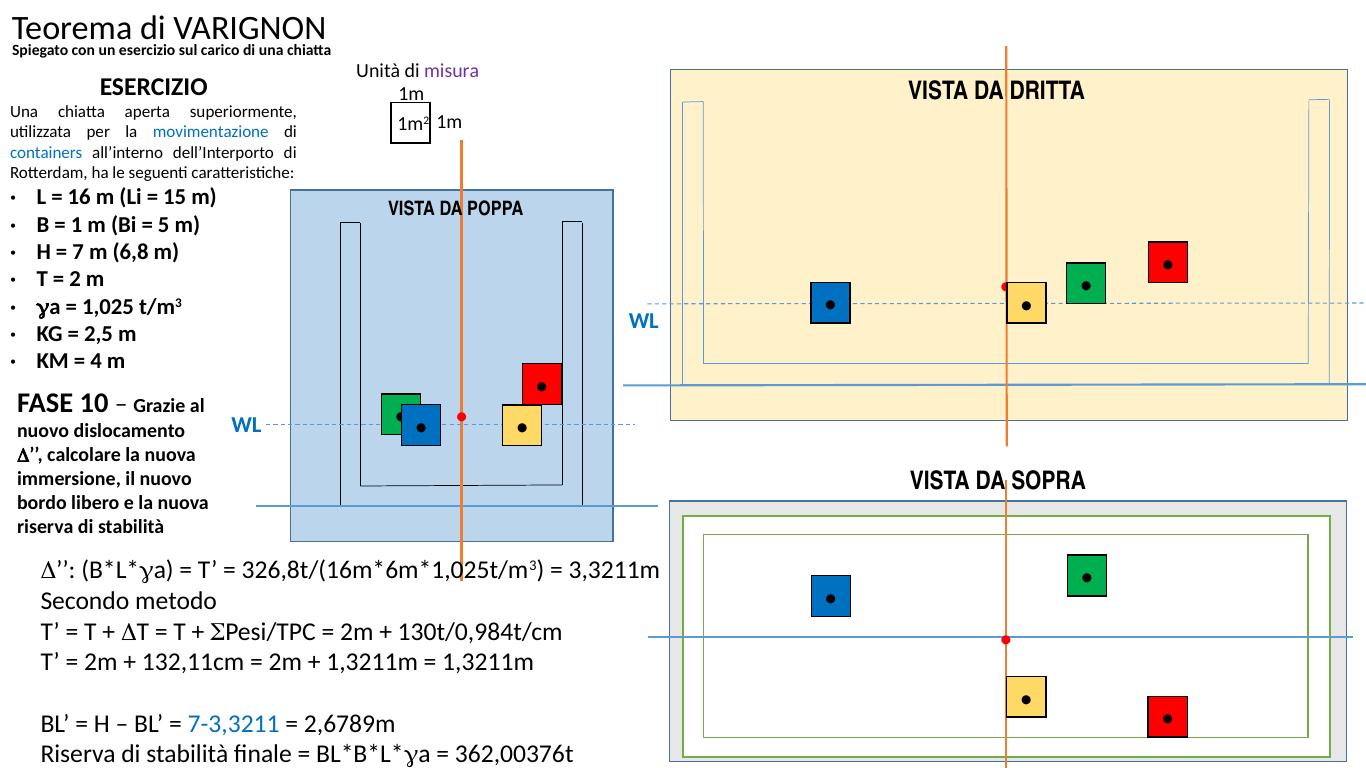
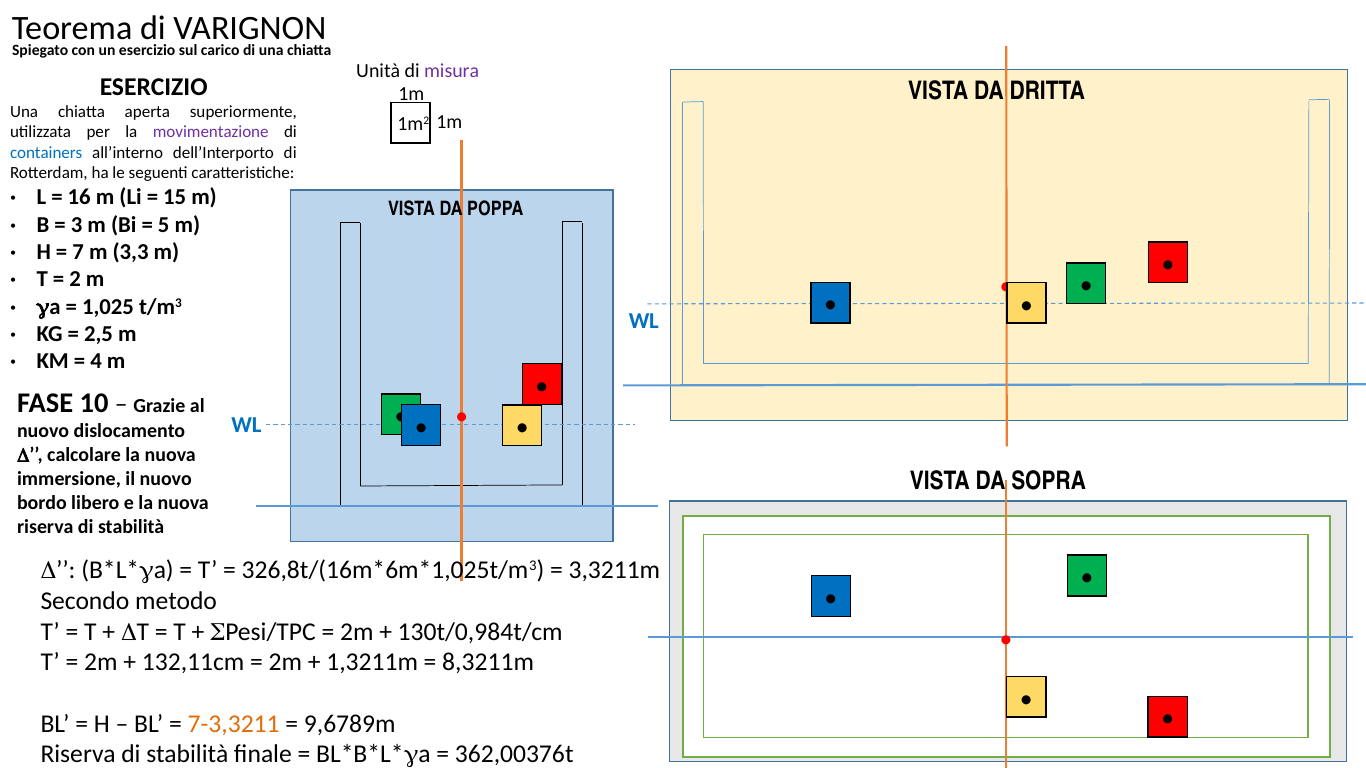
movimentazione colour: blue -> purple (211, 132)
1: 1 -> 3 (77, 225)
6,8: 6,8 -> 3,3 (131, 252)
1,3211m: 1,3211m -> 8,3211m (488, 663)
7-3,3211 colour: blue -> orange (234, 724)
2,6789m: 2,6789m -> 9,6789m (350, 724)
